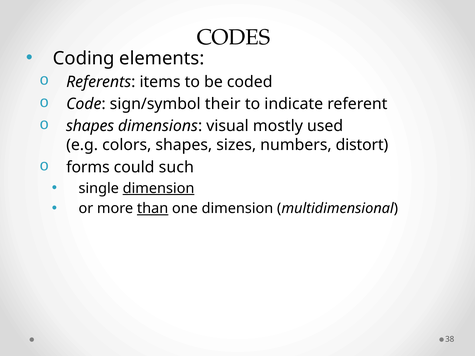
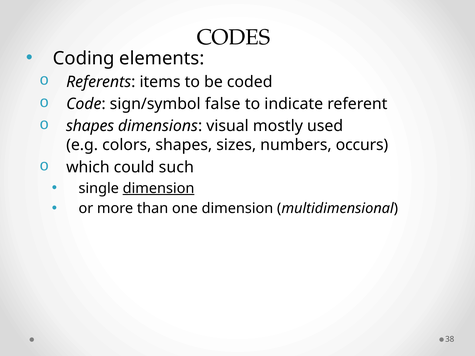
their: their -> false (223, 104)
distort: distort -> occurs (362, 145)
forms: forms -> which (88, 167)
than underline: present -> none (153, 209)
